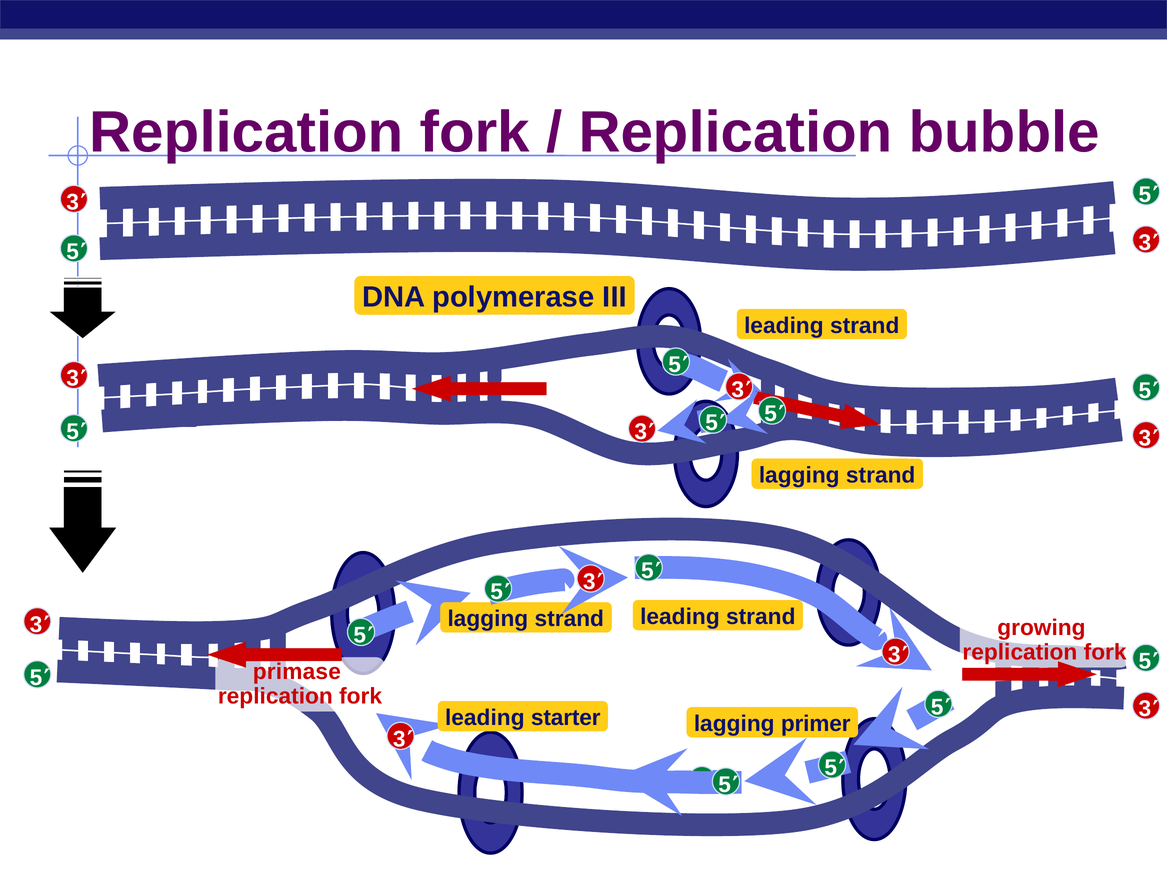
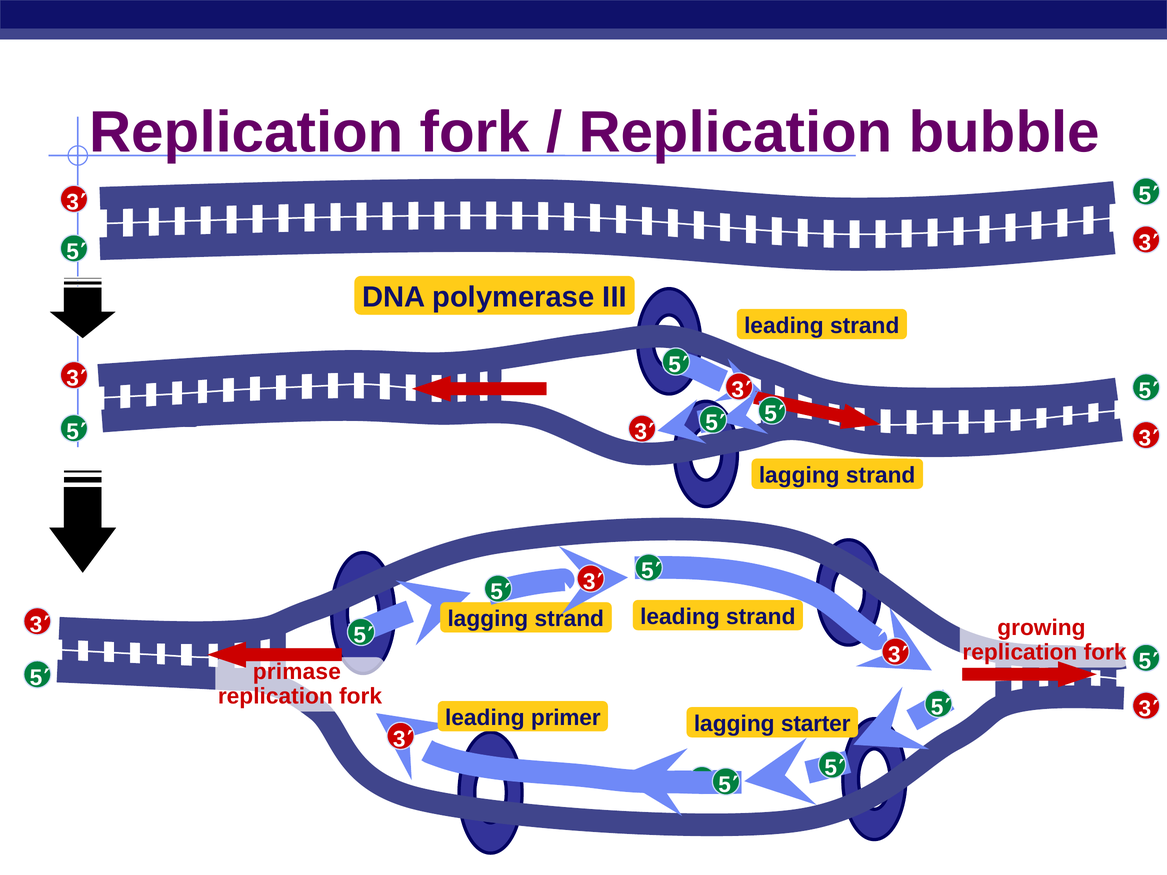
starter: starter -> primer (566, 718)
primer: primer -> starter (816, 724)
